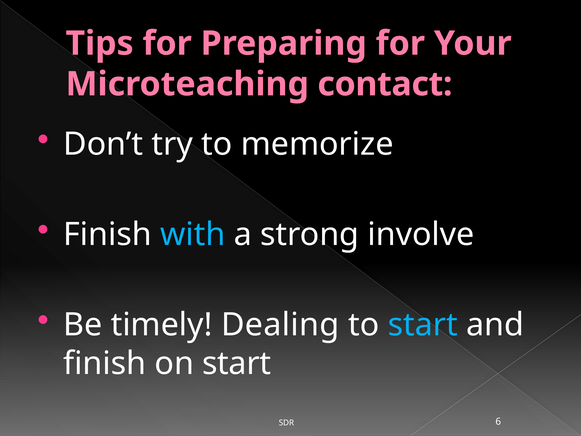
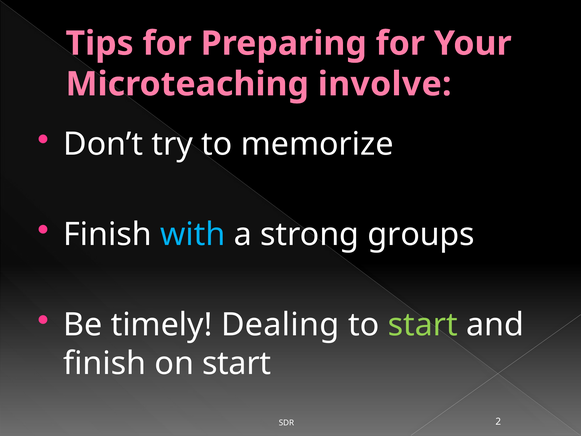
contact: contact -> involve (385, 84)
involve: involve -> groups (421, 234)
start colour: light blue -> light green (423, 325)
6: 6 -> 2 (498, 421)
